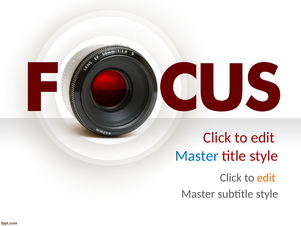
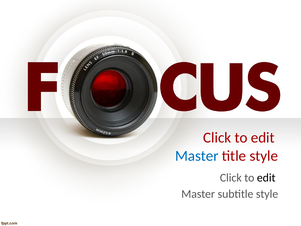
edit colour: orange -> black (266, 177)
